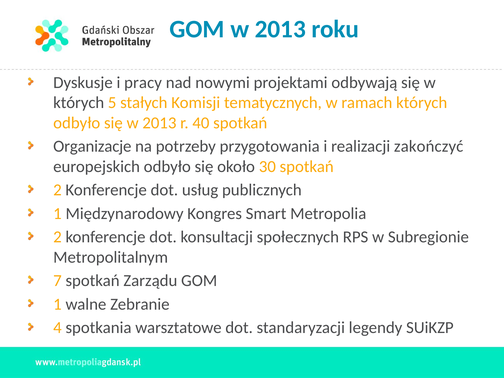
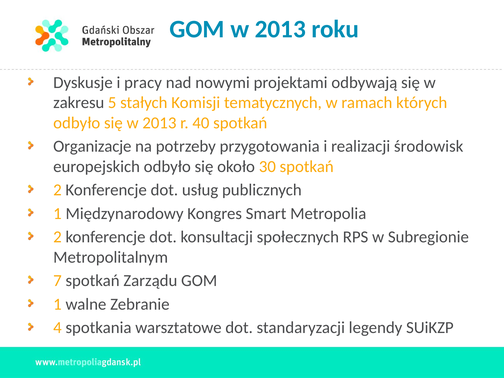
których: których -> zakresu (79, 103)
zakończyć: zakończyć -> środowisk (429, 146)
